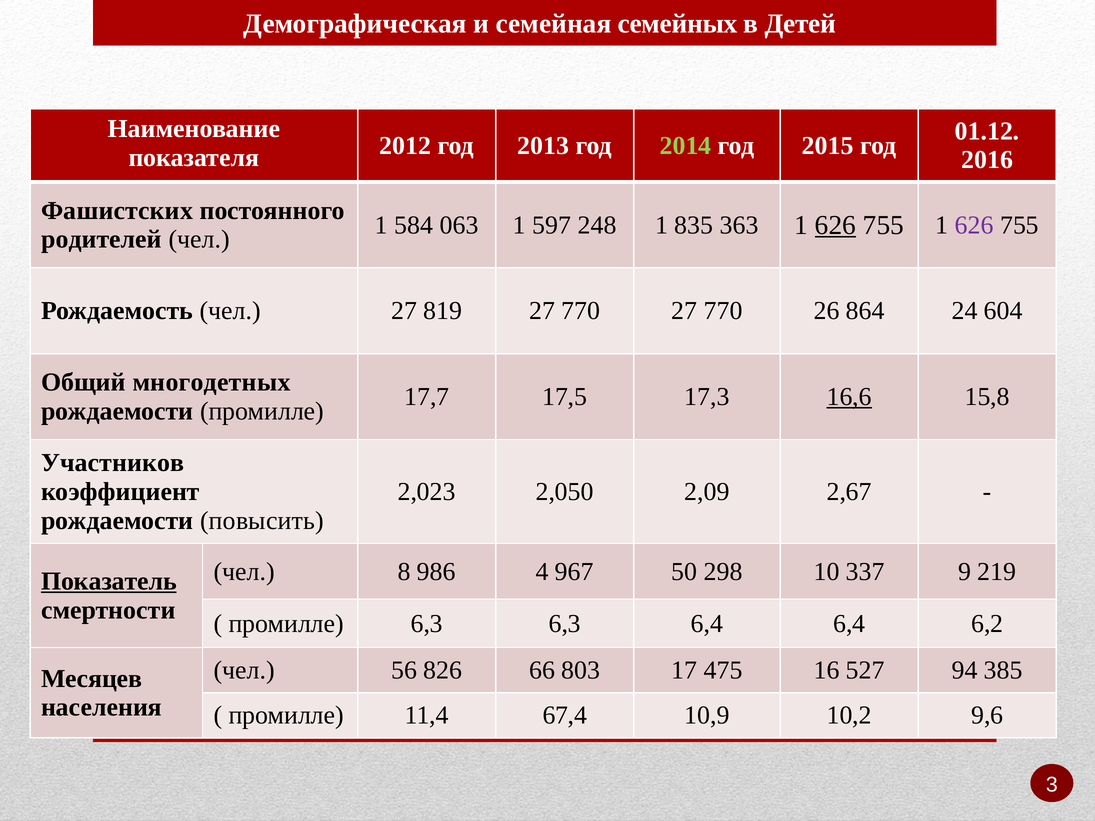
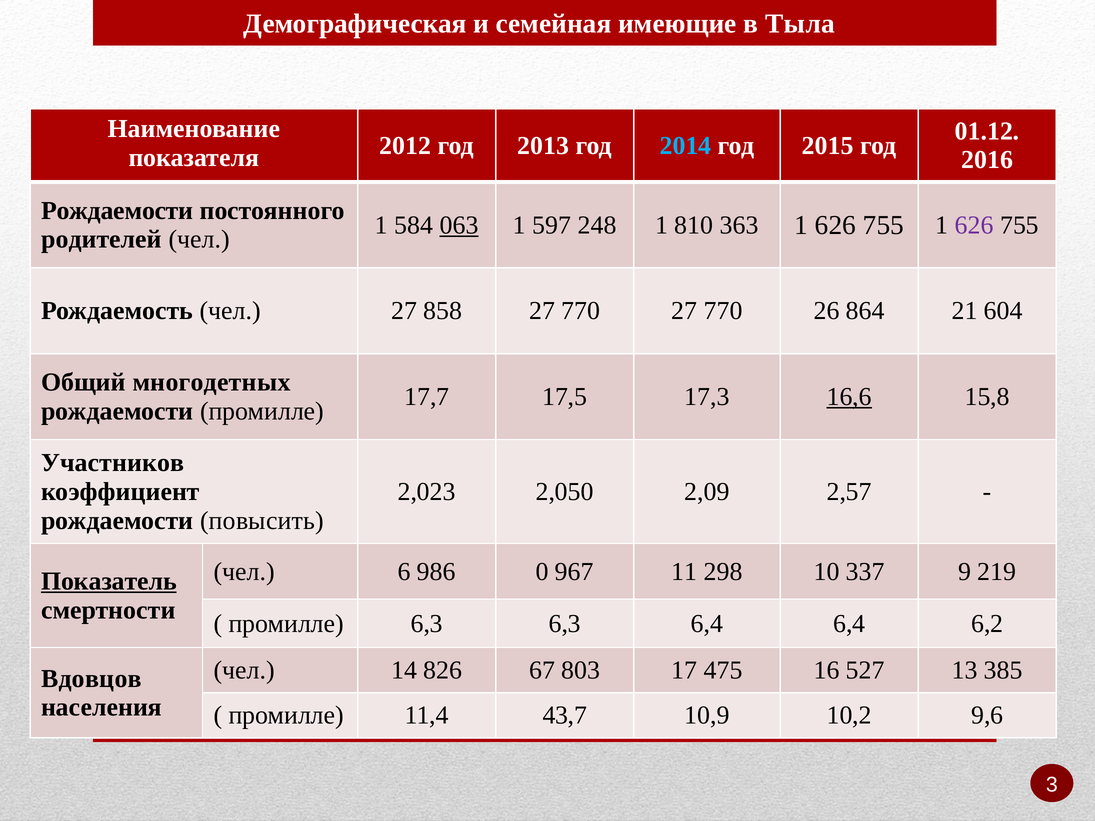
семейных: семейных -> имеющие (677, 24)
Детей: Детей -> Тыла (800, 24)
2014 colour: light green -> light blue (686, 146)
Фашистских: Фашистских -> Рождаемости (117, 211)
063 underline: none -> present (459, 225)
835: 835 -> 810 (694, 225)
626 underline: present -> none (835, 225)
819: 819 -> 858 (443, 311)
24: 24 -> 21 (965, 311)
2,67: 2,67 -> 2,57 (849, 492)
8: 8 -> 6 (404, 572)
4: 4 -> 0 (542, 572)
50: 50 -> 11 (684, 572)
56: 56 -> 14 (404, 670)
66: 66 -> 67 (542, 670)
94: 94 -> 13 (965, 670)
Месяцев: Месяцев -> Вдовцов (91, 679)
67,4: 67,4 -> 43,7 (565, 716)
